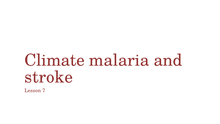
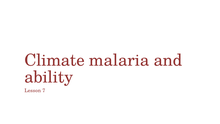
stroke: stroke -> ability (49, 77)
